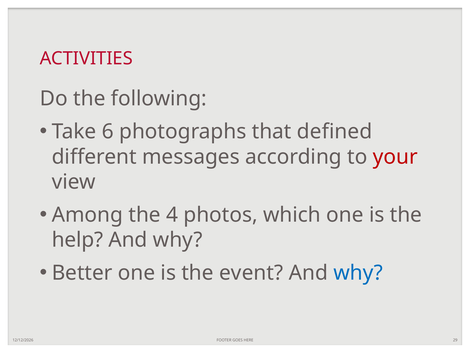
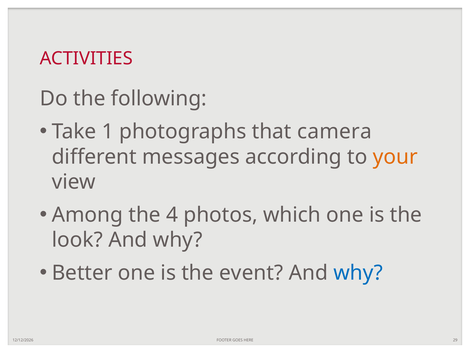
6: 6 -> 1 (108, 132)
defined: defined -> camera (335, 132)
your colour: red -> orange (395, 157)
help: help -> look (77, 240)
